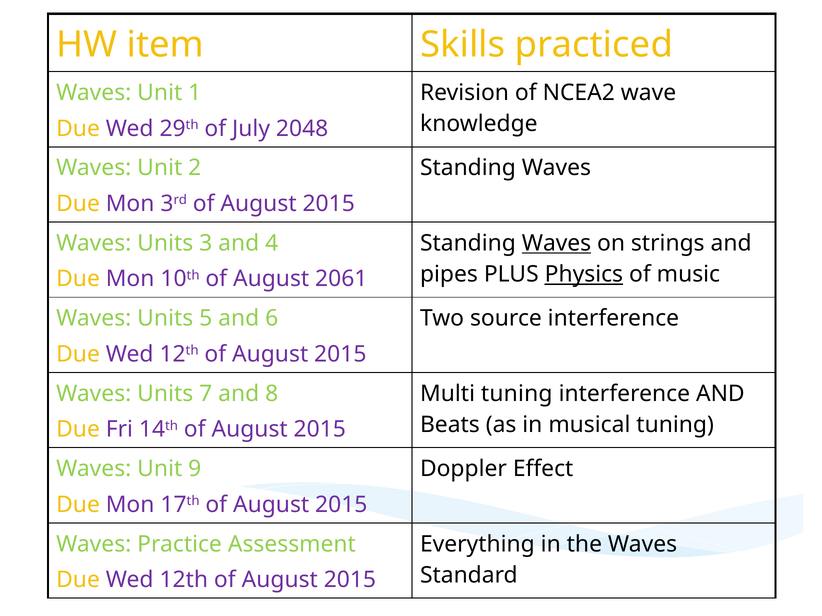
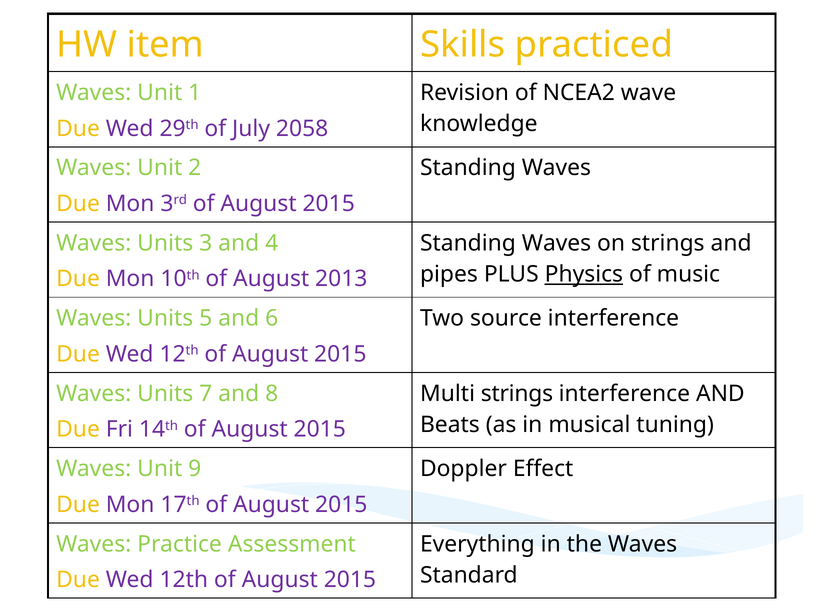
2048: 2048 -> 2058 (302, 129)
Waves underline: present -> none (556, 243)
2061: 2061 -> 2013 (341, 279)
Multi tuning: tuning -> strings (517, 394)
